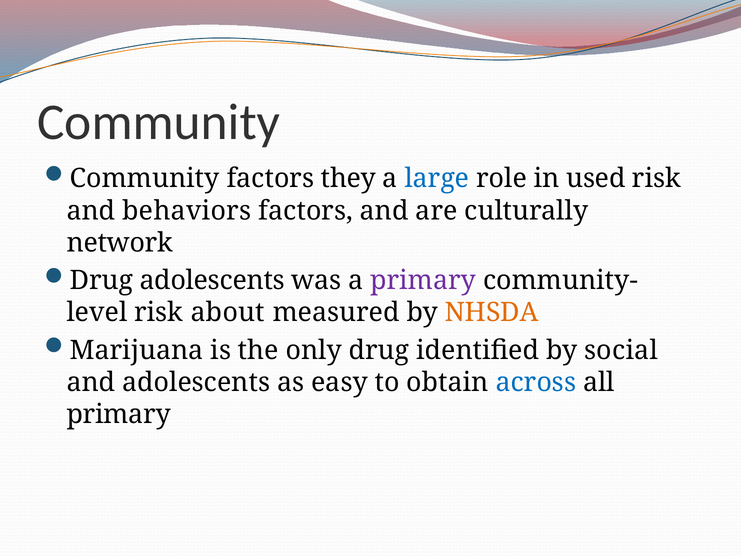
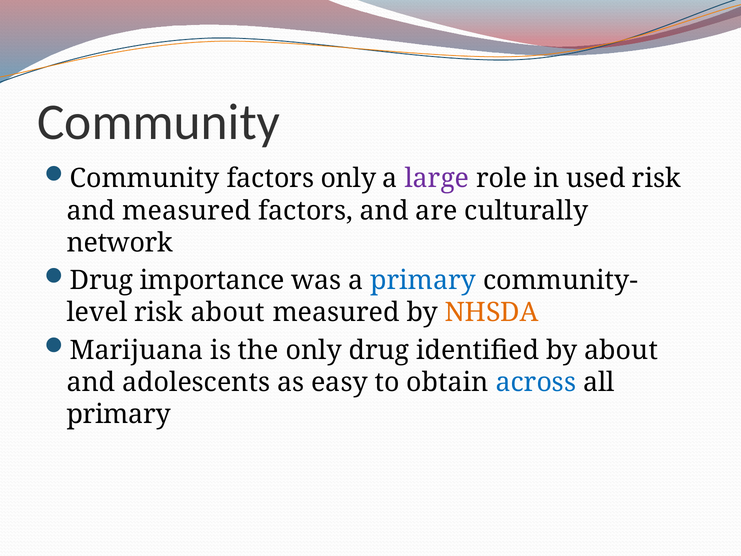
factors they: they -> only (348, 178)
large colour: blue -> purple (437, 178)
and behaviors: behaviors -> measured (187, 211)
Drug adolescents: adolescents -> importance (212, 280)
primary colour: purple -> blue (423, 280)
by social: social -> about (621, 350)
